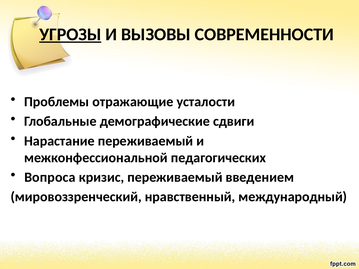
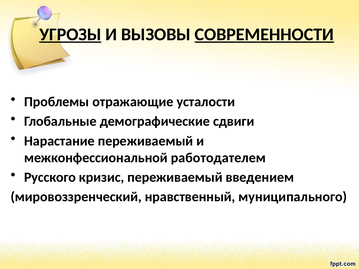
СОВРЕМЕННОСТИ underline: none -> present (264, 34)
педагогических: педагогических -> работодателем (218, 158)
Вопроса: Вопроса -> Русского (50, 177)
международный: международный -> муниципального (293, 197)
